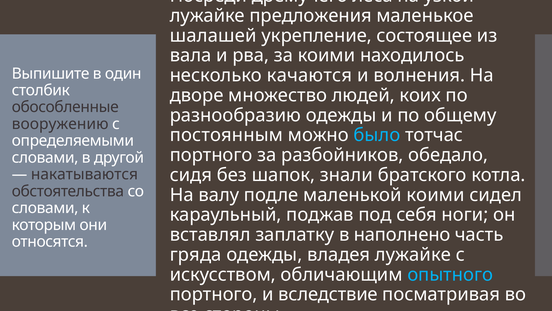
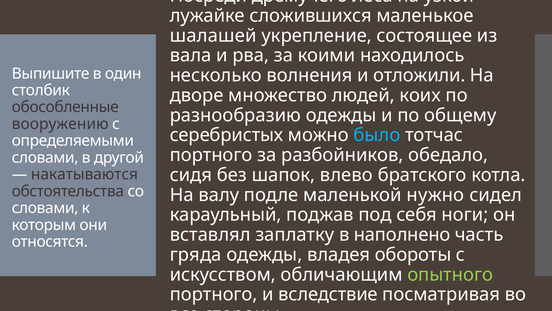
предложения: предложения -> сложившихся (311, 16)
качаются: качаются -> волнения (310, 75)
волнения: волнения -> отложили (419, 75)
постоянным: постоянным -> серебристых (227, 135)
знали: знали -> влево (346, 175)
маленькой коими: коими -> нужно (435, 195)
владея лужайке: лужайке -> обороты (413, 254)
опытного colour: light blue -> light green (450, 274)
